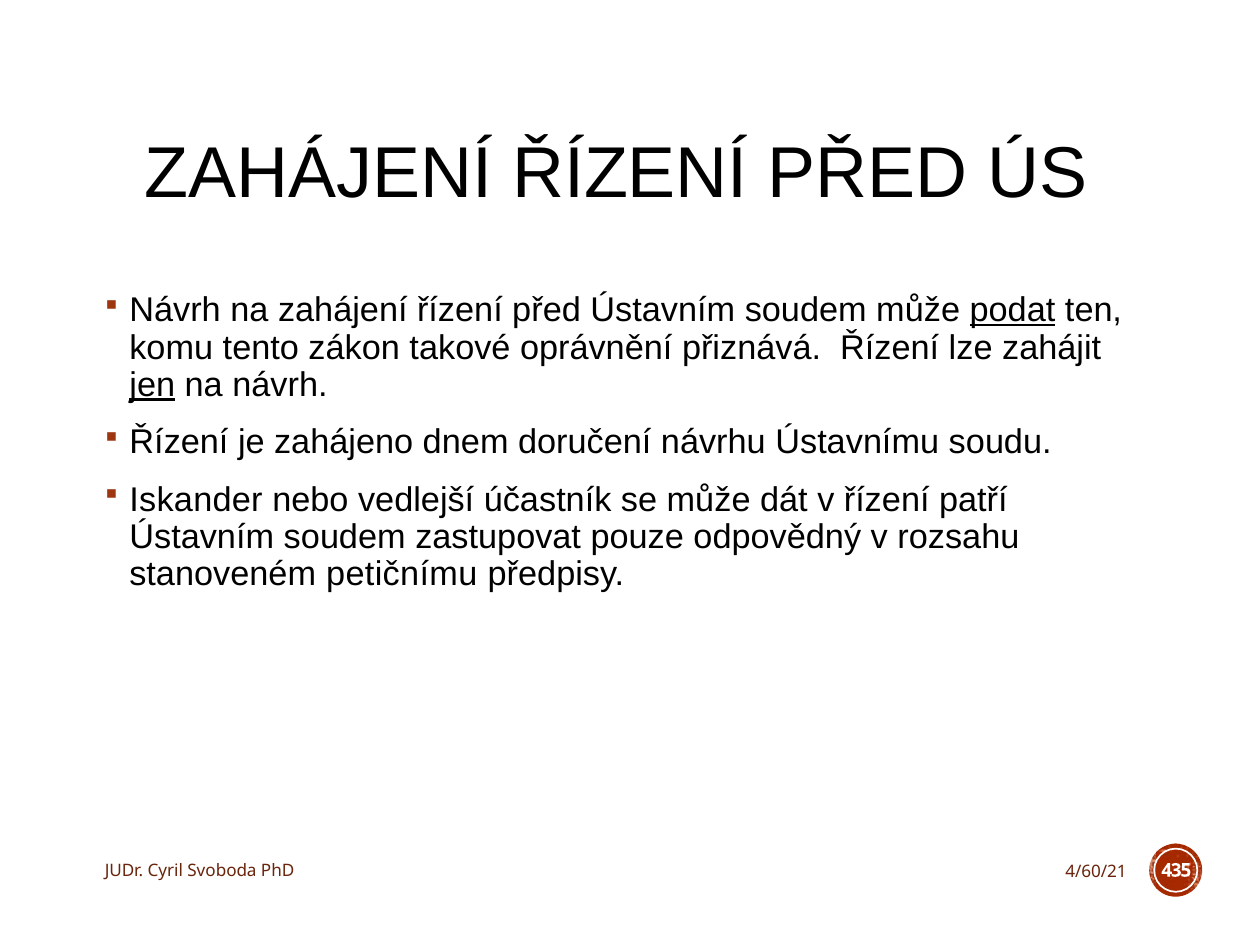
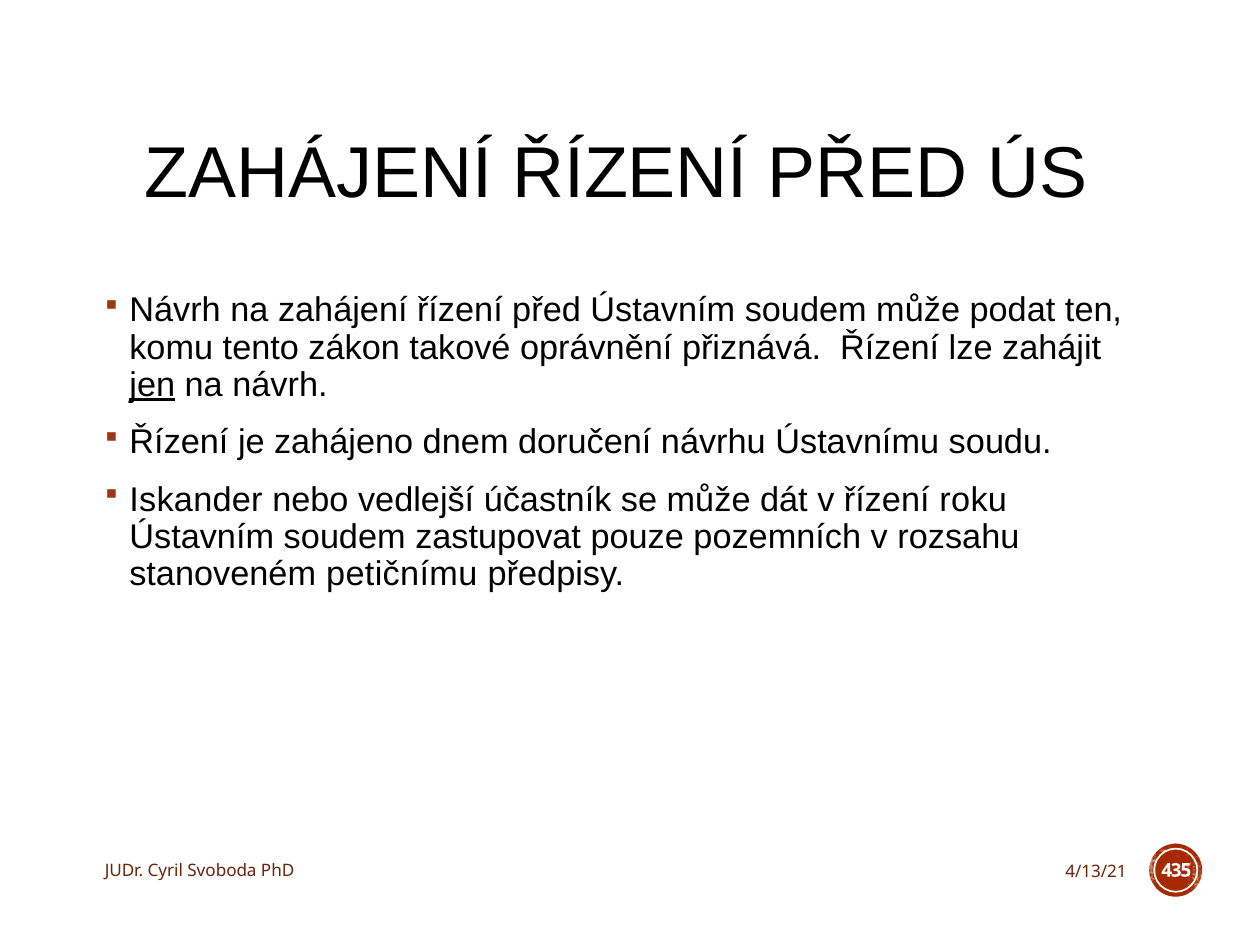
podat underline: present -> none (1012, 311)
patří: patří -> roku (973, 500)
odpovědný: odpovědný -> pozemních (777, 537)
4/60/21: 4/60/21 -> 4/13/21 (1096, 872)
